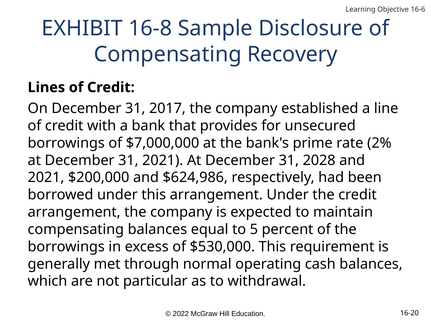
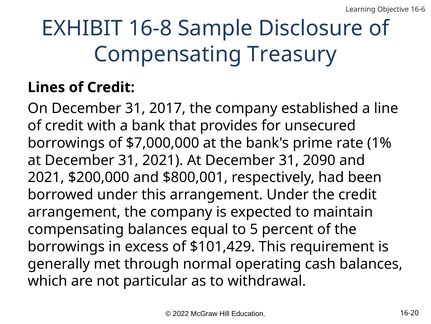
Recovery: Recovery -> Treasury (292, 54)
2%: 2% -> 1% (379, 143)
2028: 2028 -> 2090 (319, 160)
$624,986: $624,986 -> $800,001 (195, 177)
$530,000: $530,000 -> $101,429 (222, 246)
